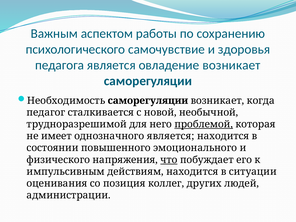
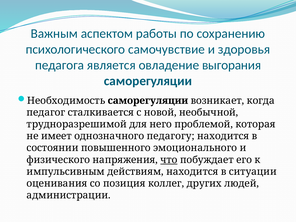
овладение возникает: возникает -> выгорания (232, 65)
проблемой underline: present -> none (204, 124)
однозначного является: является -> педагогу (171, 136)
